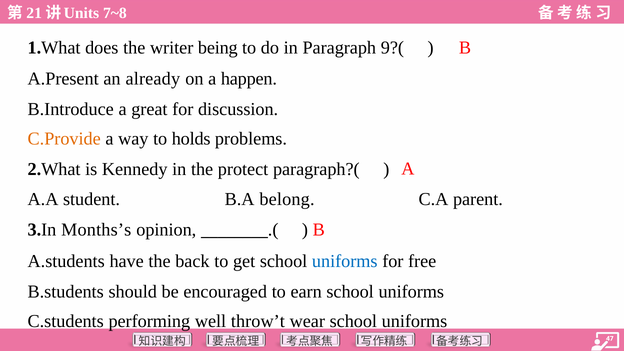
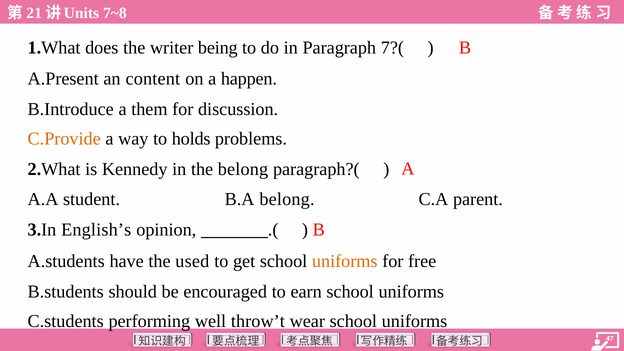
9?(: 9?( -> 7?( (392, 48)
already: already -> content (153, 79)
great: great -> them (149, 109)
the protect: protect -> belong (243, 169)
Months’s: Months’s -> English’s (96, 230)
back: back -> used (192, 261)
uniforms colour: blue -> orange (345, 261)
